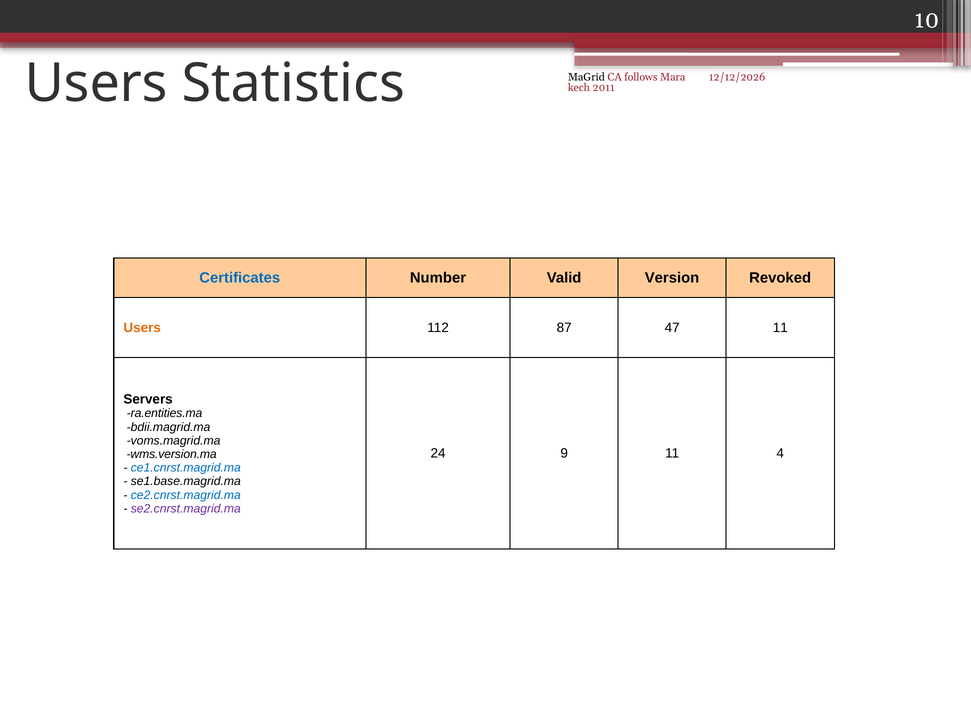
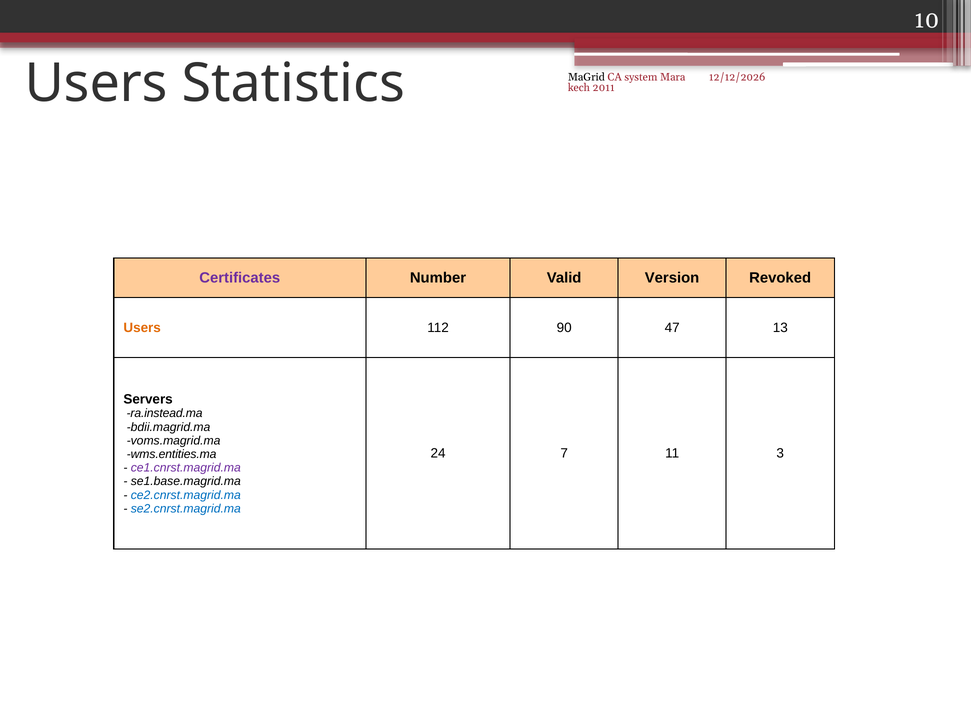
follows: follows -> system (641, 77)
Certificates colour: blue -> purple (240, 278)
87: 87 -> 90 (564, 328)
47 11: 11 -> 13 (780, 328)
ra.entities.ma: ra.entities.ma -> ra.instead.ma (165, 414)
9: 9 -> 7 (564, 454)
4: 4 -> 3 (780, 454)
wms.version.ma: wms.version.ma -> wms.entities.ma (172, 454)
ce1.cnrst.magrid.ma colour: blue -> purple (186, 468)
se2.cnrst.magrid.ma colour: purple -> blue (186, 509)
